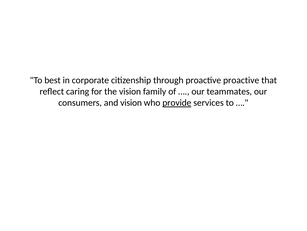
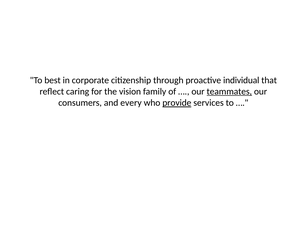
proactive proactive: proactive -> individual (241, 80)
teammates underline: none -> present (229, 91)
and vision: vision -> every (131, 102)
